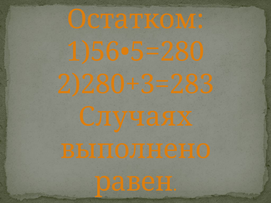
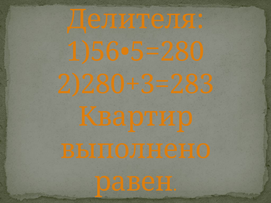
Остатком: Остатком -> Делителя (136, 19)
Случаях: Случаях -> Квартир (136, 117)
